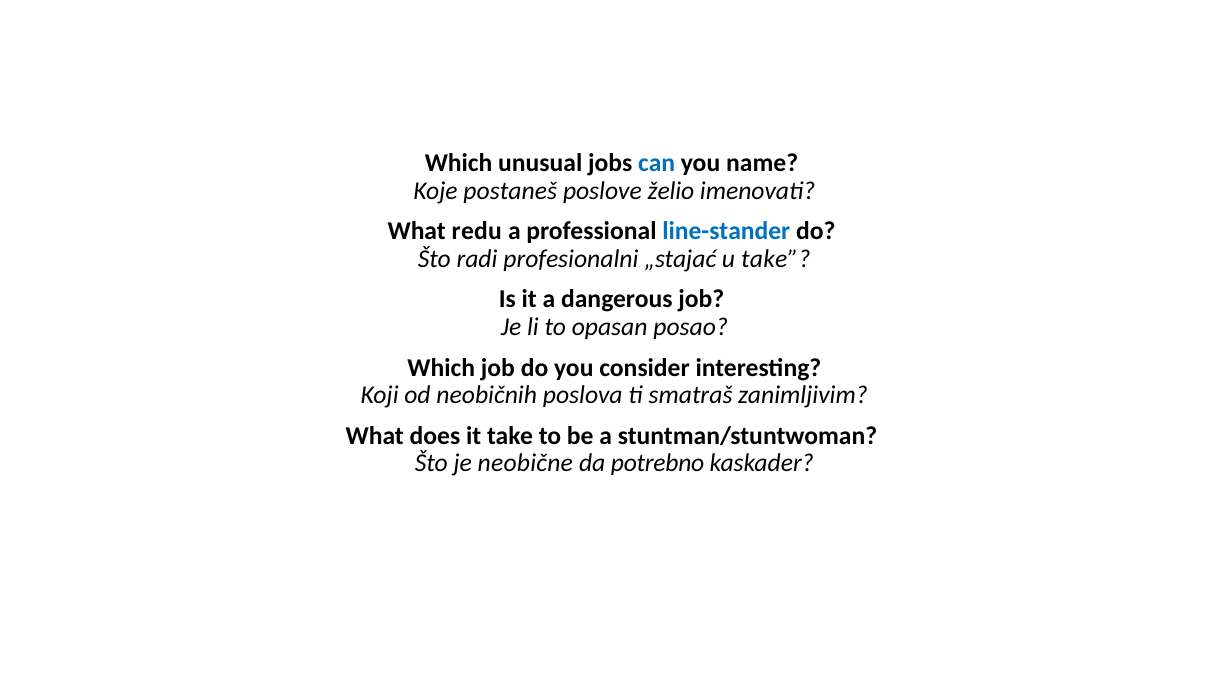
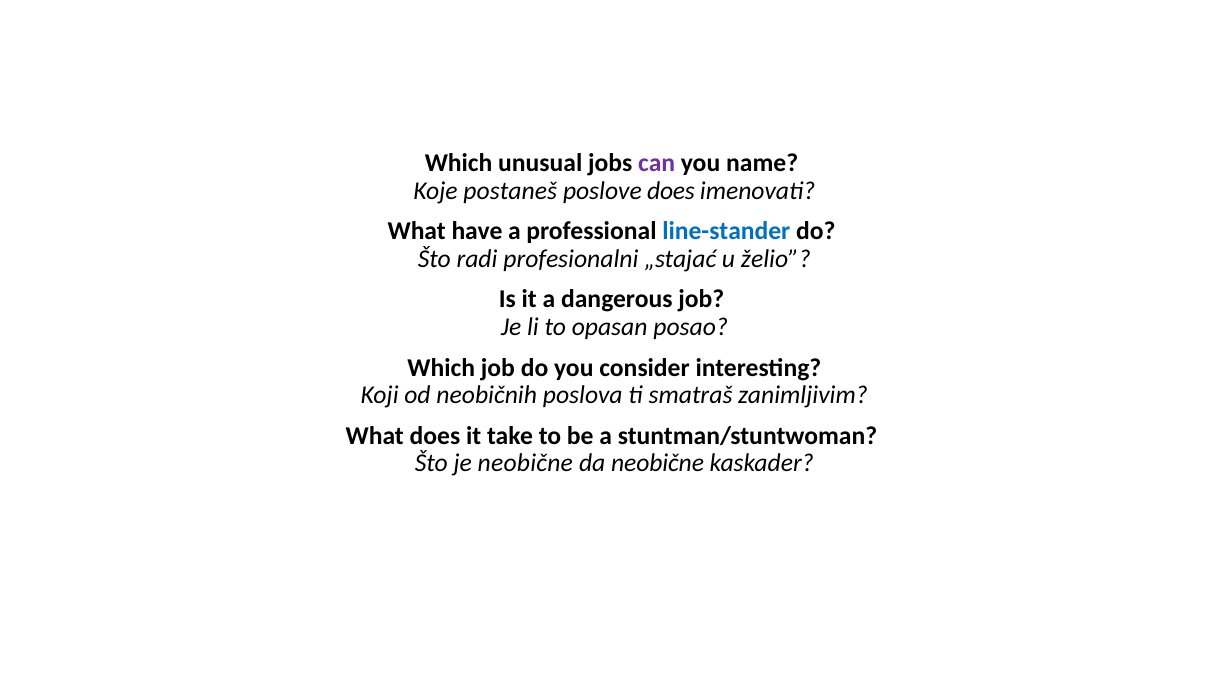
can colour: blue -> purple (657, 163)
poslove želio: želio -> does (671, 191)
redu: redu -> have (477, 231)
u take: take -> želio (776, 259)
da potrebno: potrebno -> neobične (658, 464)
